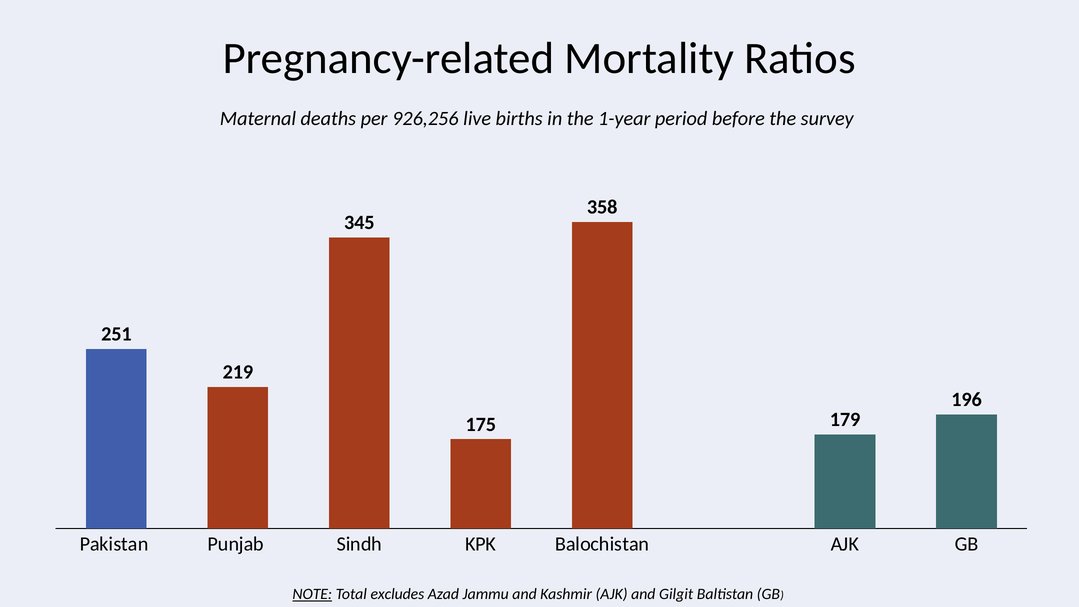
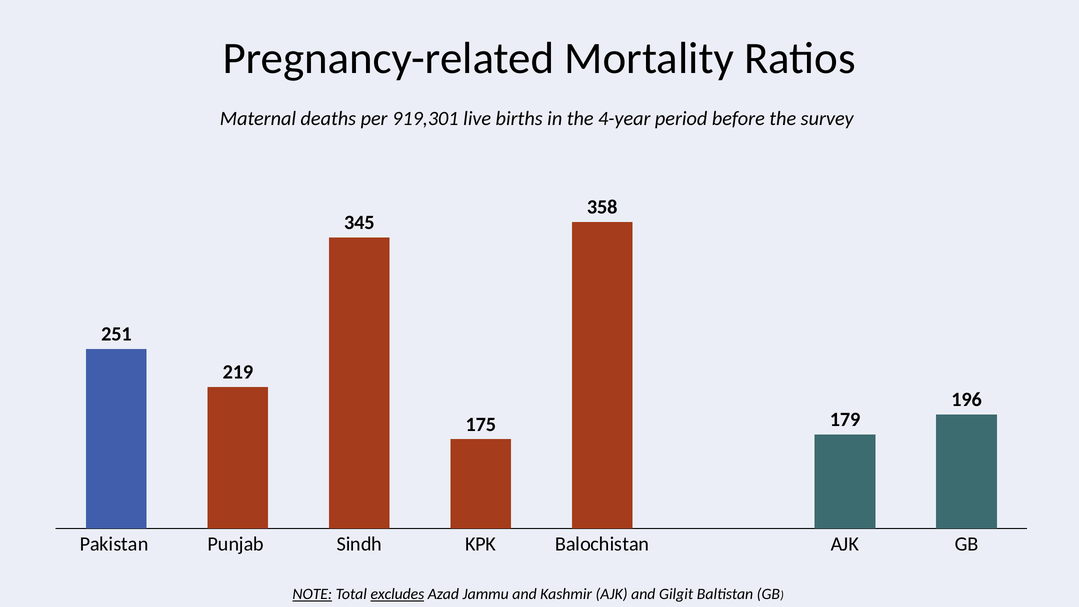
926,256: 926,256 -> 919,301 (425, 119)
1-year: 1-year -> 4-year (624, 119)
excludes underline: none -> present (397, 594)
